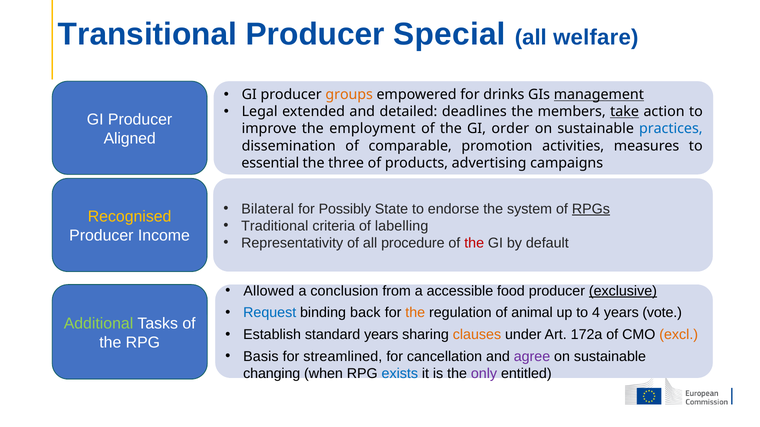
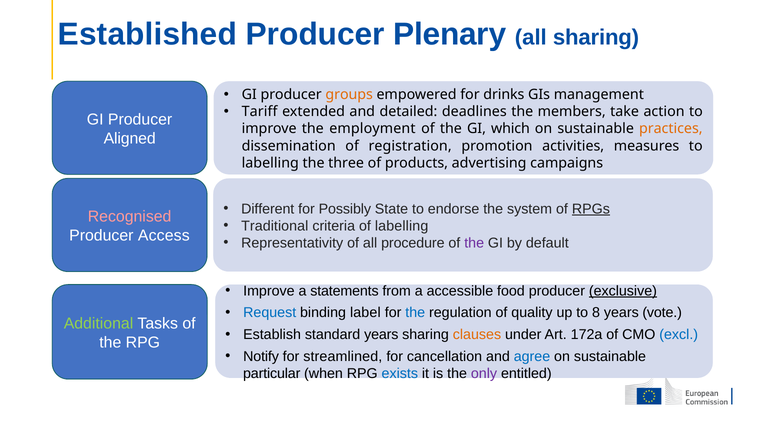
Transitional: Transitional -> Established (147, 34)
Special: Special -> Plenary (450, 34)
all welfare: welfare -> sharing (596, 37)
management underline: present -> none (599, 95)
Legal: Legal -> Tariff (260, 112)
take underline: present -> none (625, 112)
order: order -> which (510, 129)
practices colour: blue -> orange (671, 129)
comparable: comparable -> registration (410, 146)
essential: essential -> labelling (270, 163)
Bilateral: Bilateral -> Different (268, 209)
Recognised colour: yellow -> pink (130, 217)
Income: Income -> Access (164, 236)
the colour: red -> purple (474, 243)
Allowed: Allowed -> Improve (269, 291)
conclusion: conclusion -> statements (344, 291)
back: back -> label (365, 313)
the colour: orange -> blue (415, 313)
animal: animal -> quality (532, 313)
4: 4 -> 8 (596, 313)
excl colour: orange -> blue (679, 335)
Basis: Basis -> Notify (261, 357)
agree colour: purple -> blue (532, 357)
changing: changing -> particular (272, 374)
